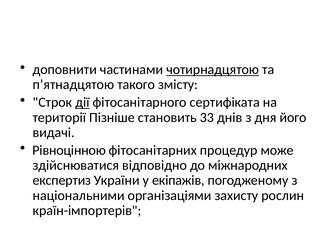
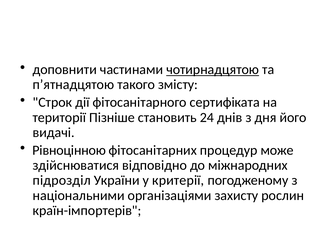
дії underline: present -> none (82, 102)
33: 33 -> 24 (207, 118)
експертиз: експертиз -> підрозділ (62, 181)
екіпажів: екіпажів -> критерії (178, 181)
